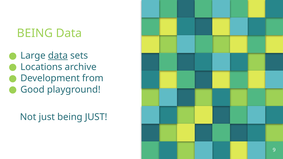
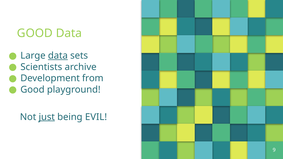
BEING: BEING -> GOOD (35, 33)
Locations: Locations -> Scientists (41, 67)
just underline: none -> present (47, 117)
being JUST: JUST -> EVIL (96, 117)
